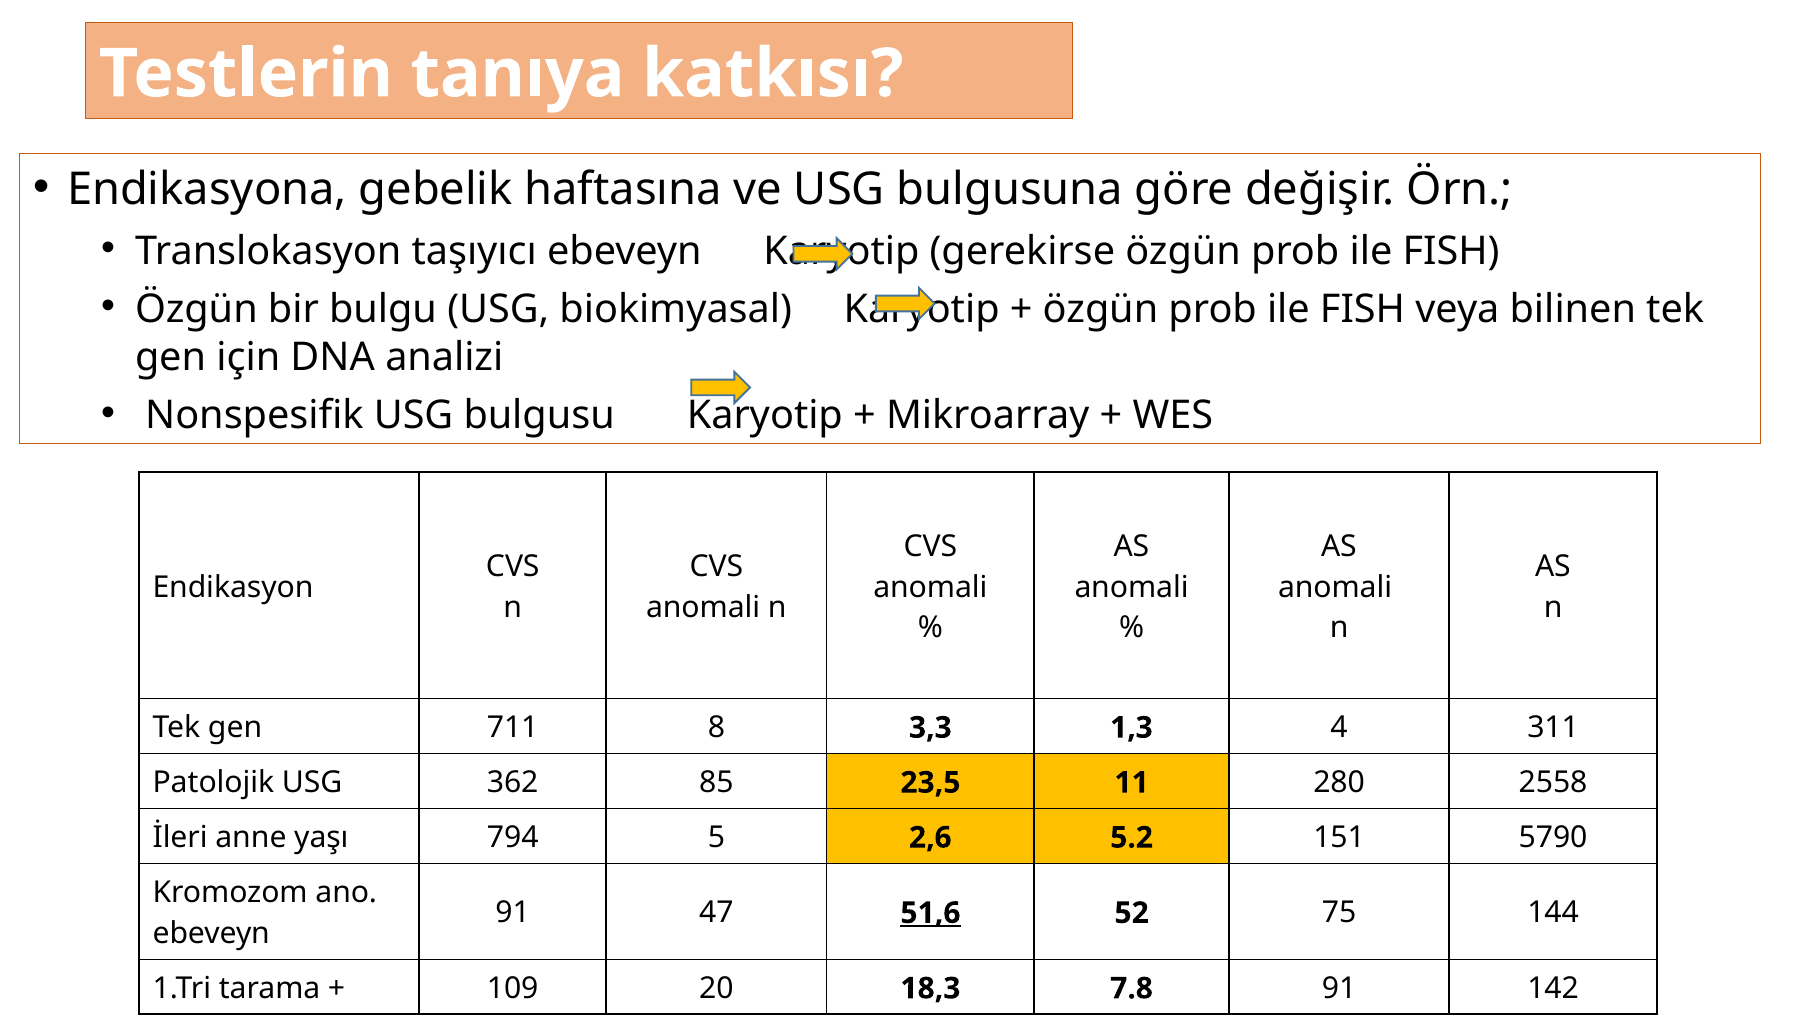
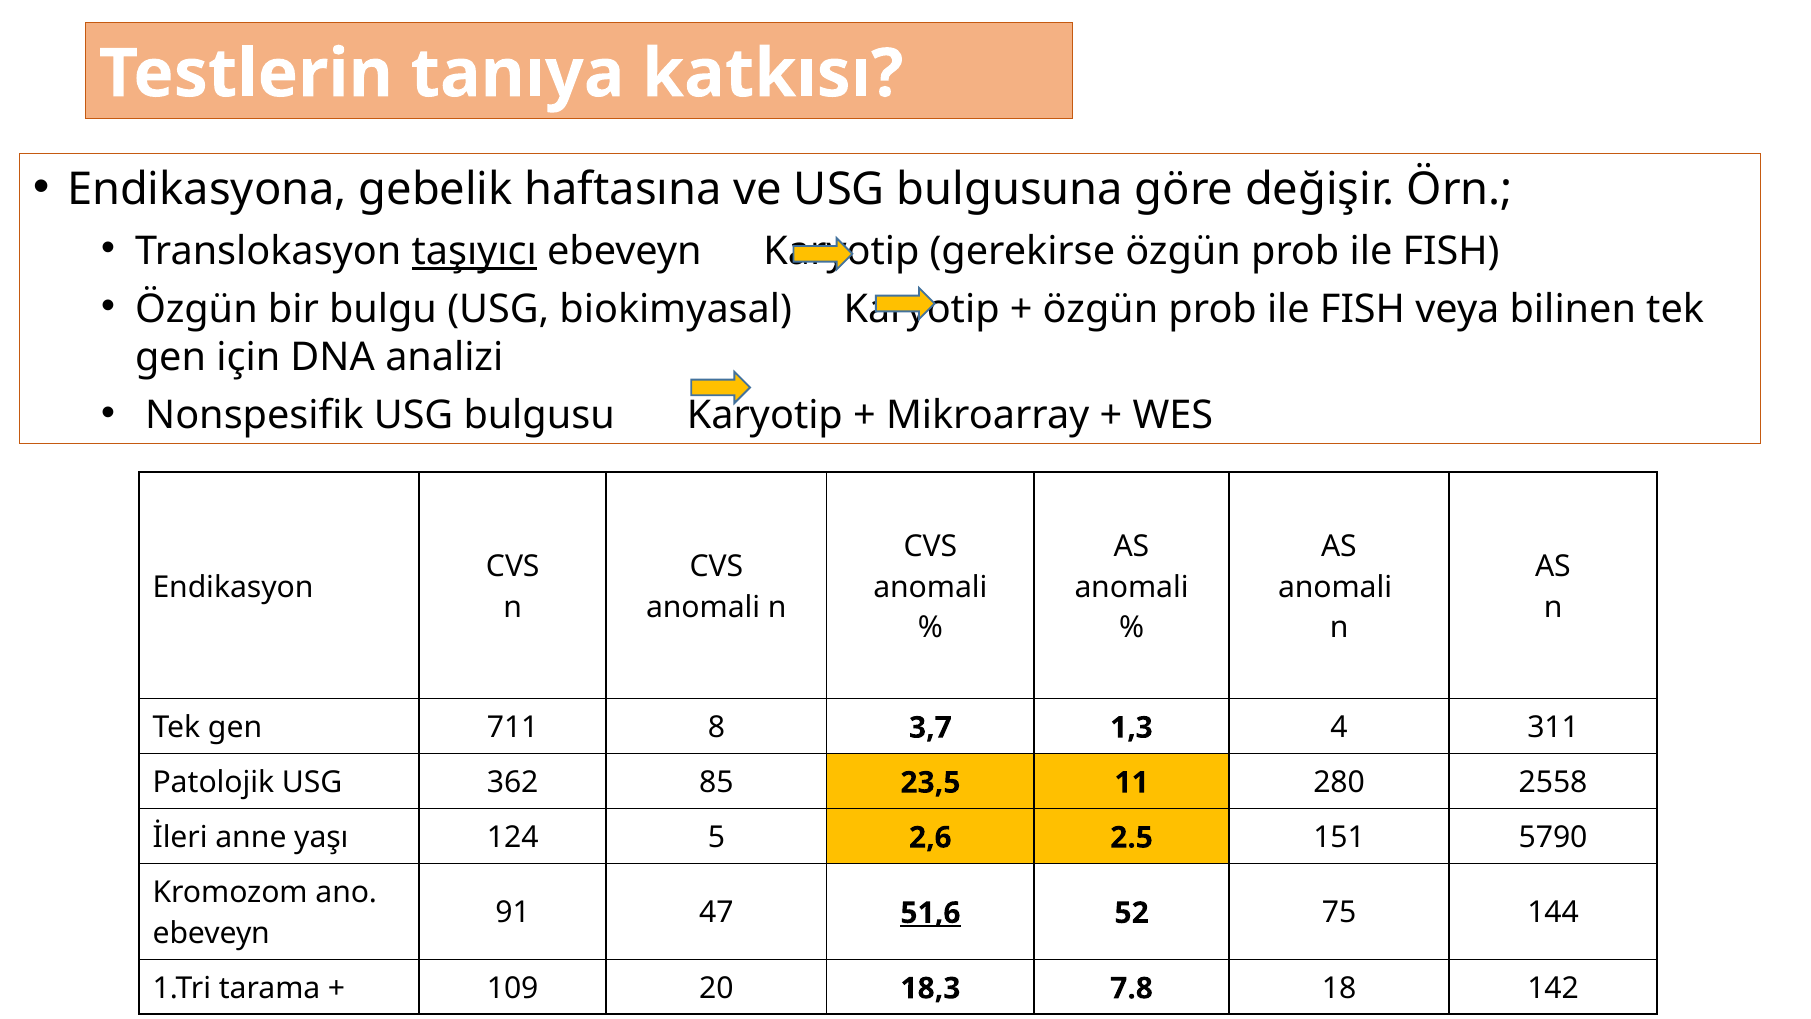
taşıyıcı underline: none -> present (474, 251)
3,3: 3,3 -> 3,7 (930, 728)
794: 794 -> 124 (513, 837)
5.2: 5.2 -> 2.5 (1132, 837)
7.8 91: 91 -> 18 (1339, 988)
